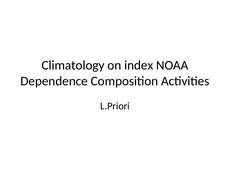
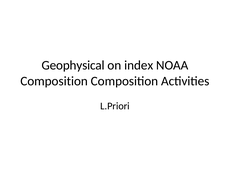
Climatology: Climatology -> Geophysical (73, 65)
Dependence: Dependence -> Composition (54, 81)
